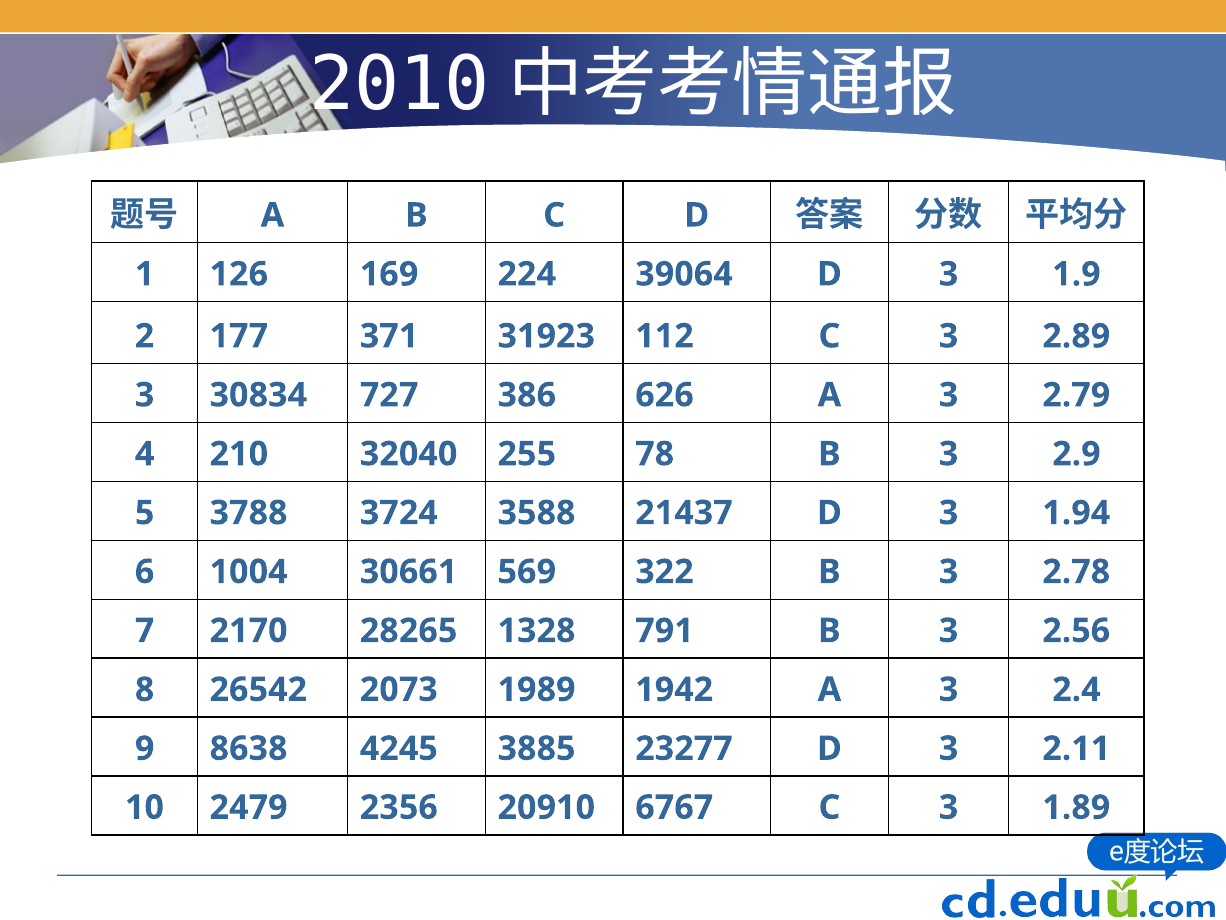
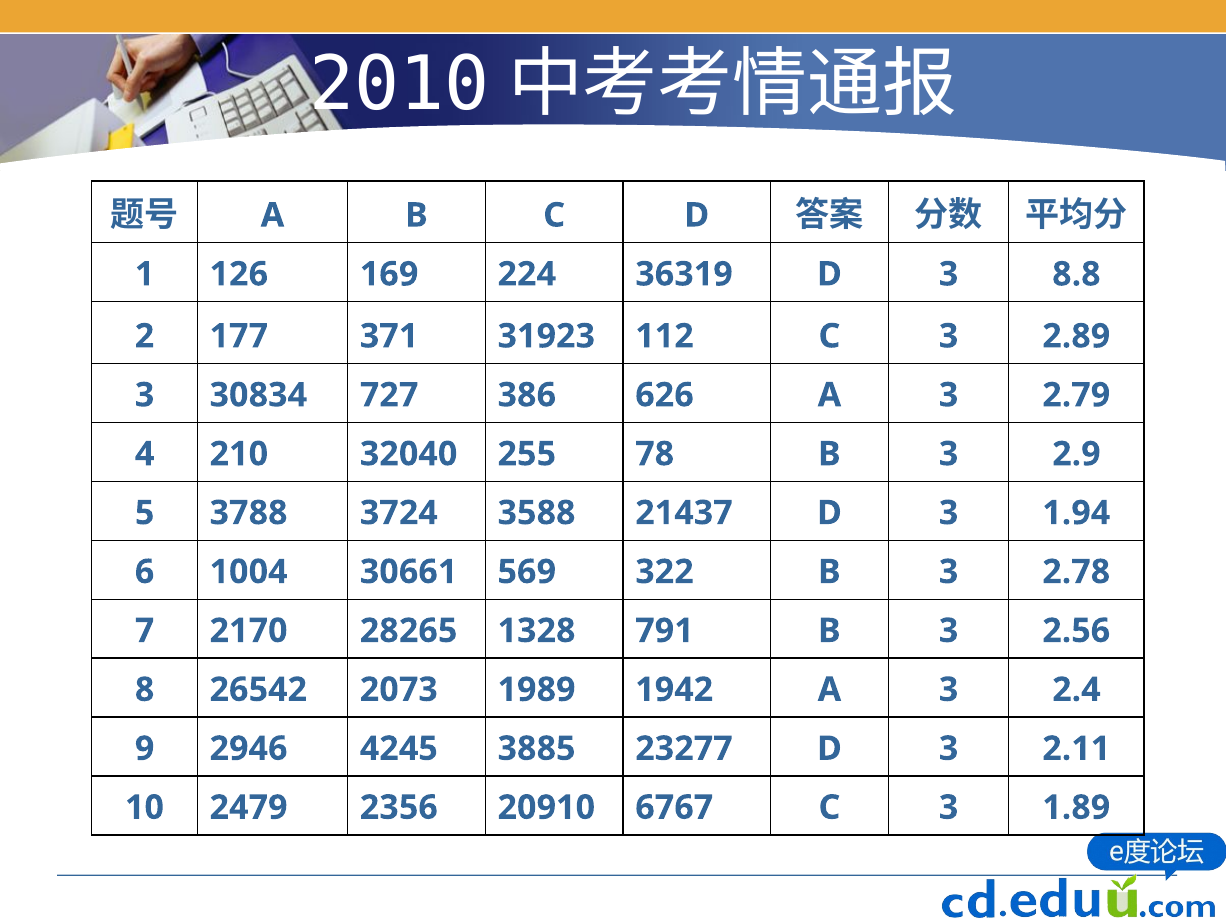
39064: 39064 -> 36319 (684, 274)
1.9: 1.9 -> 8.8 (1076, 274)
8638: 8638 -> 2946 (249, 748)
